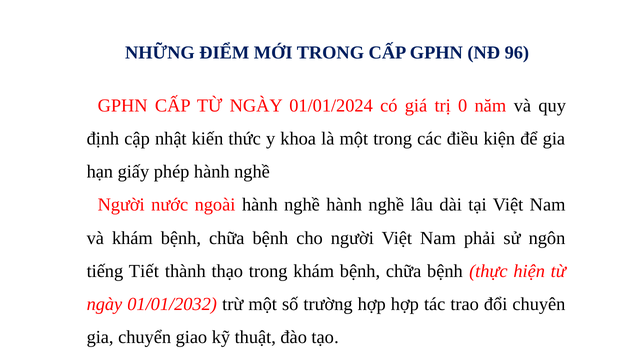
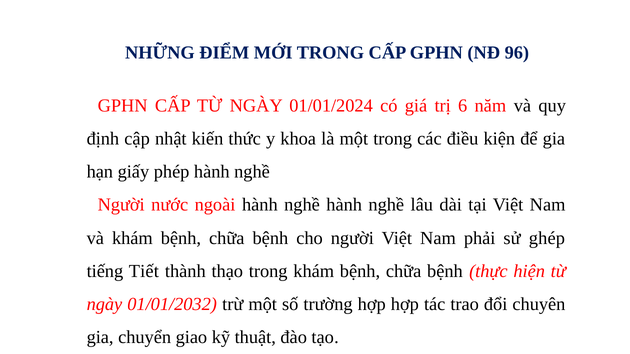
0: 0 -> 6 (463, 106)
ngôn: ngôn -> ghép (547, 238)
